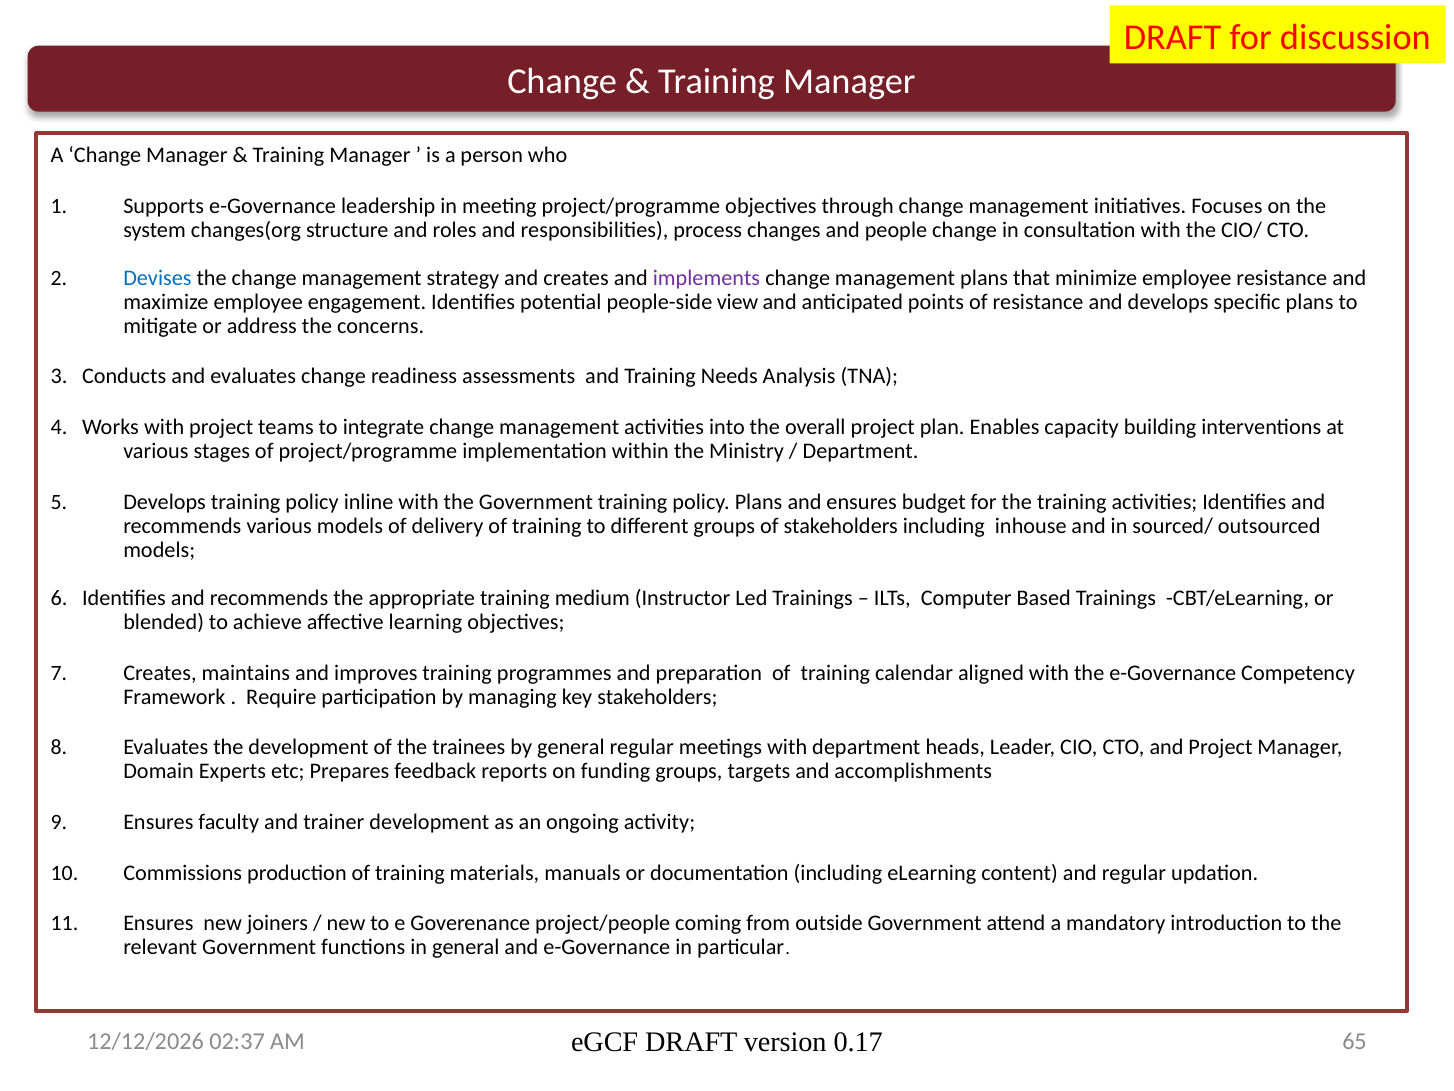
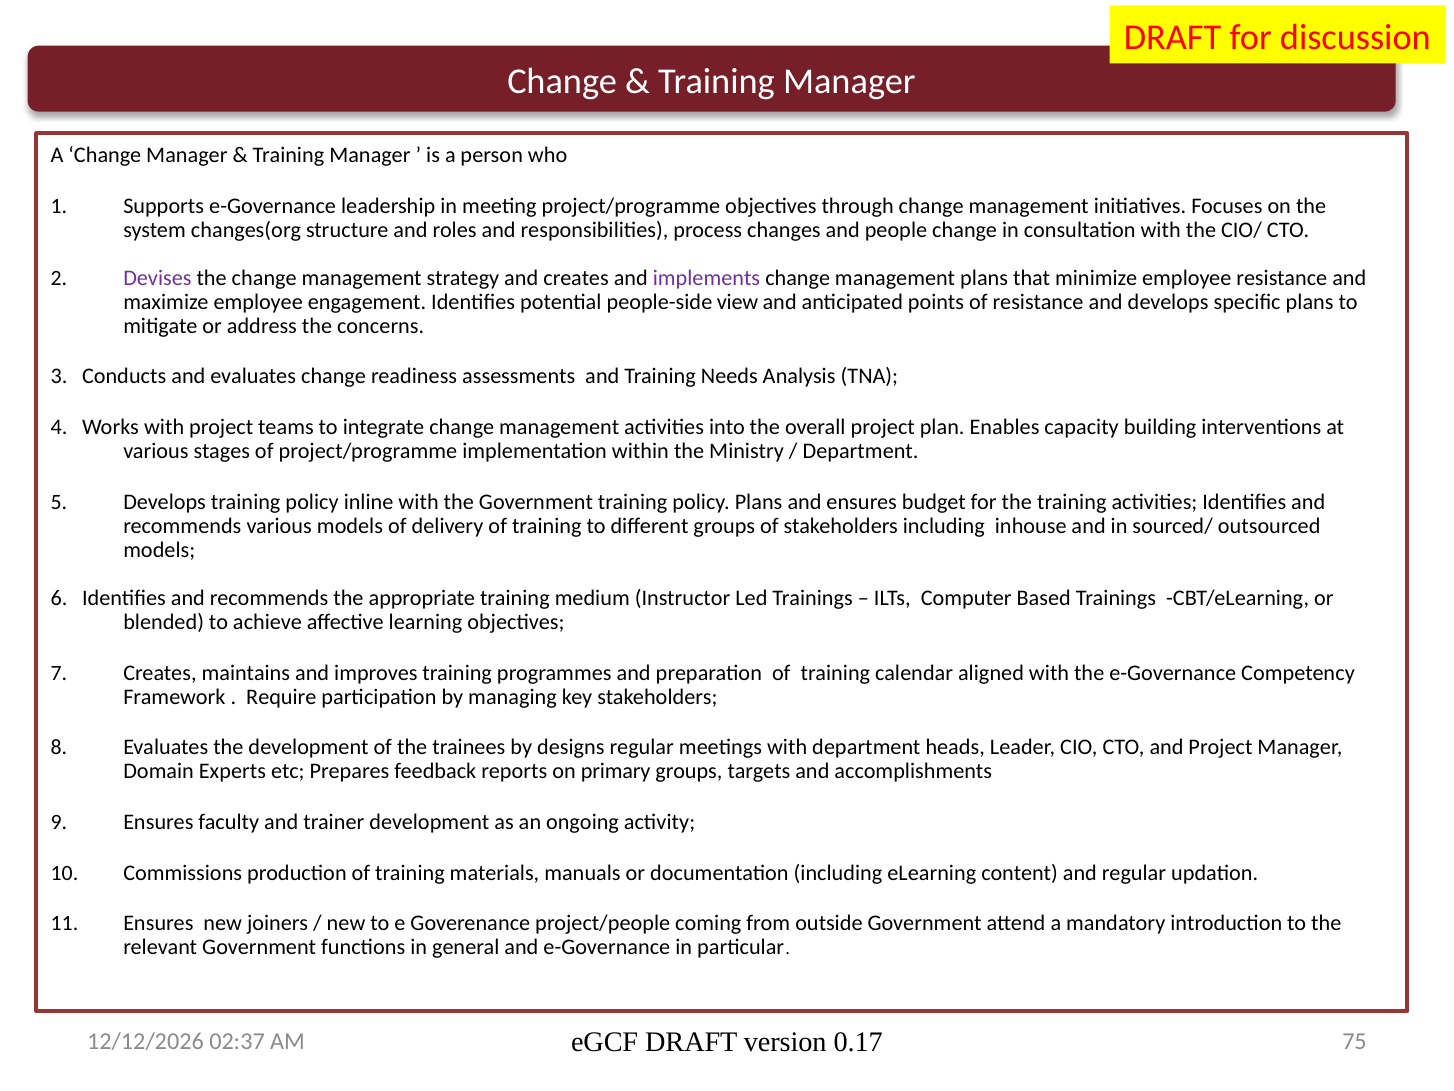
Devises colour: blue -> purple (157, 278)
by general: general -> designs (571, 747)
funding: funding -> primary (616, 771)
65: 65 -> 75 (1354, 1041)
